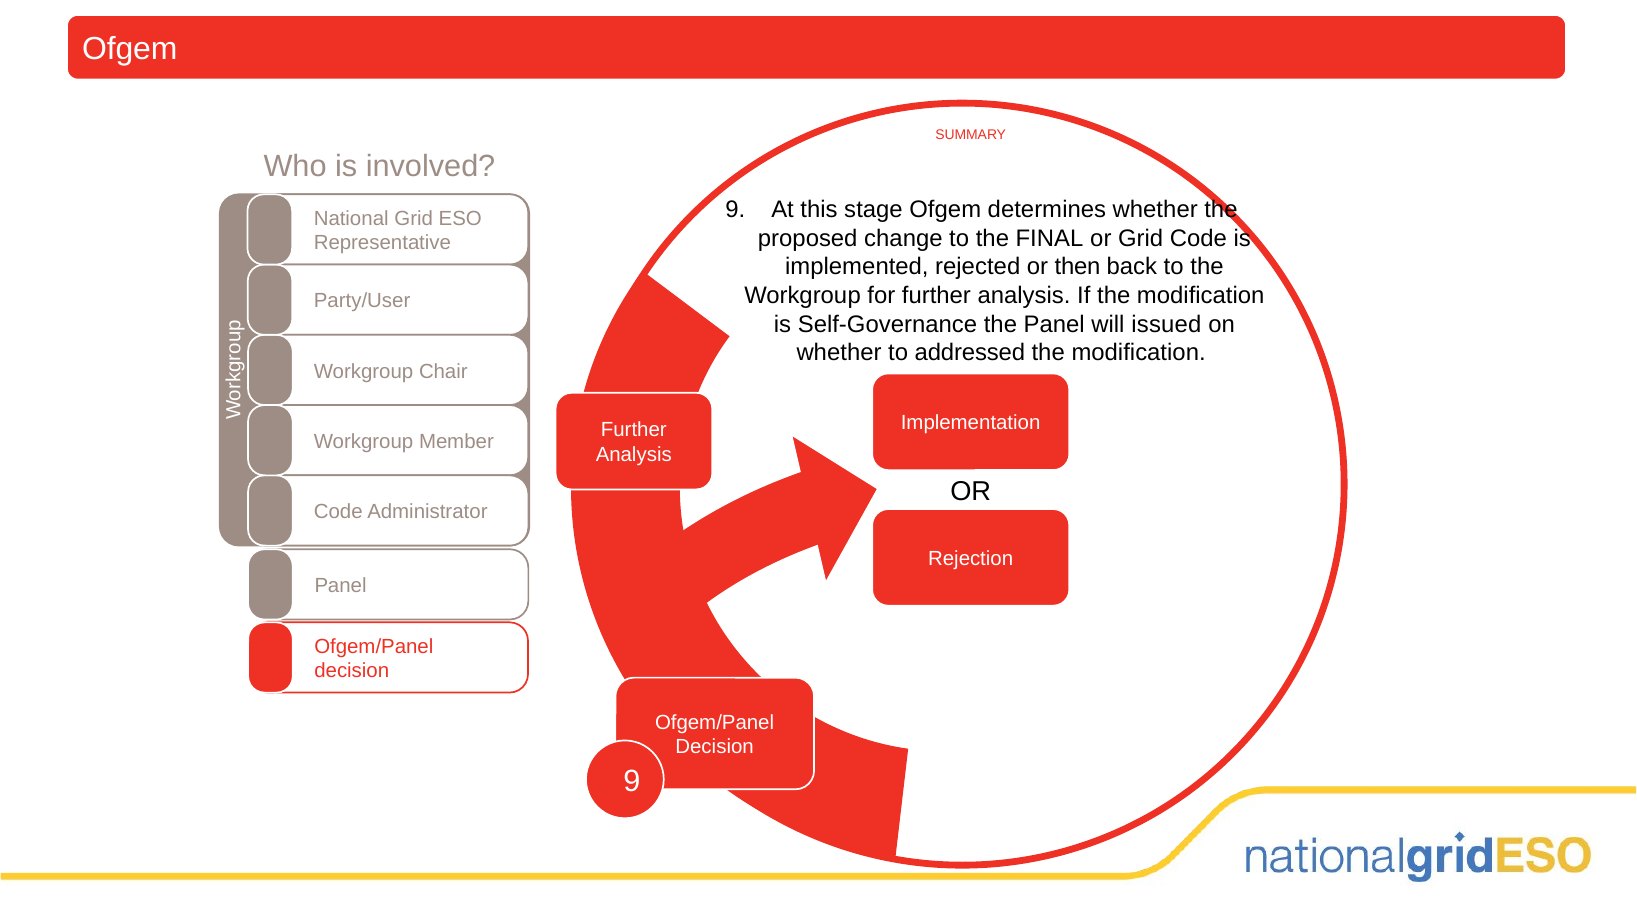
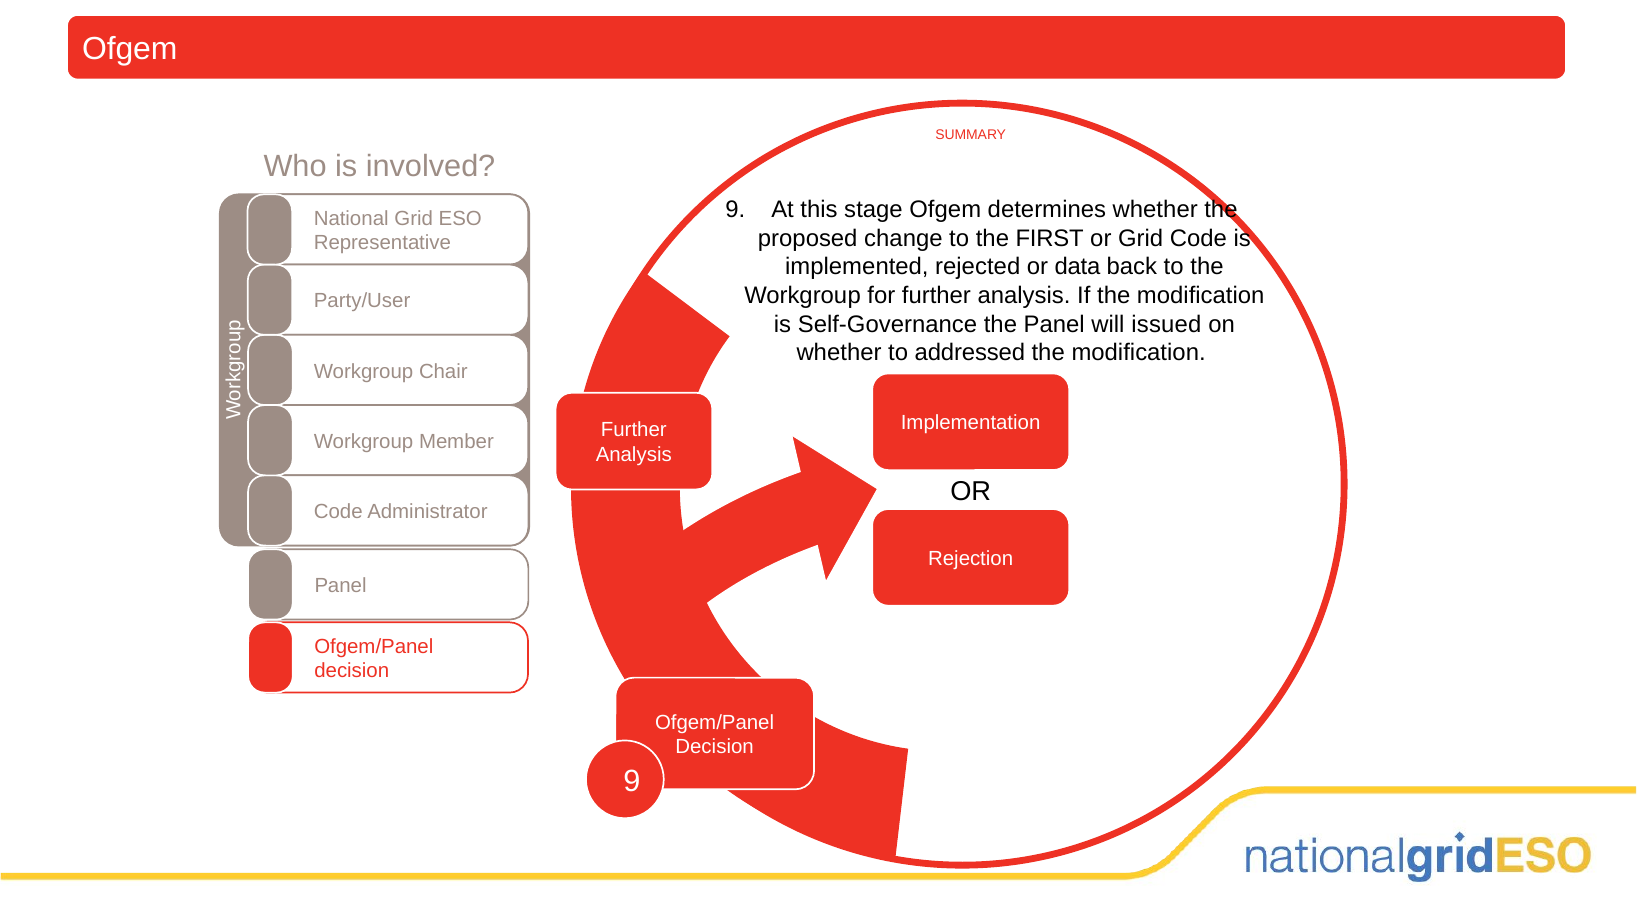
FINAL: FINAL -> FIRST (1050, 238)
then: then -> data (1077, 267)
